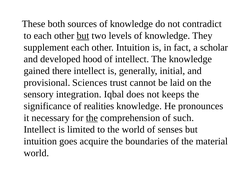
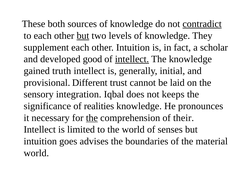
contradict underline: none -> present (202, 24)
hood: hood -> good (92, 59)
intellect underline: none -> present (132, 59)
there: there -> truth (62, 71)
Sciences: Sciences -> Different (90, 83)
such: such -> their (184, 118)
acquire: acquire -> advises (94, 141)
